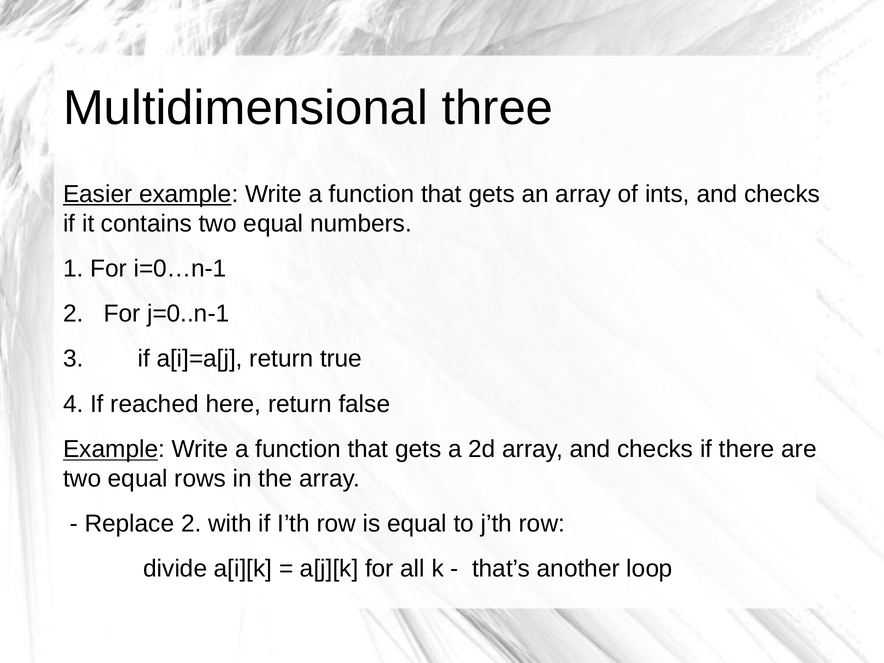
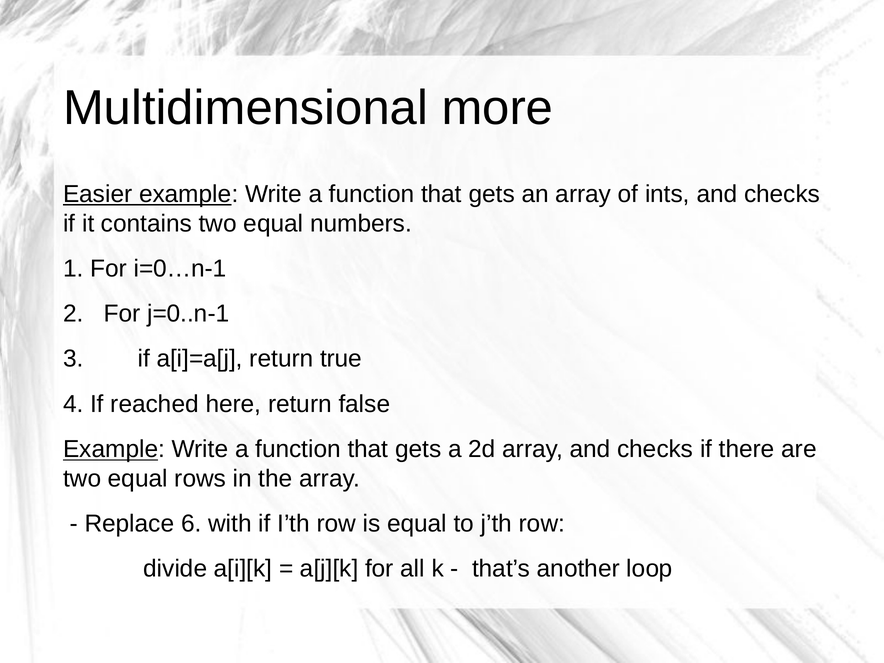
three: three -> more (497, 108)
Replace 2: 2 -> 6 (191, 524)
